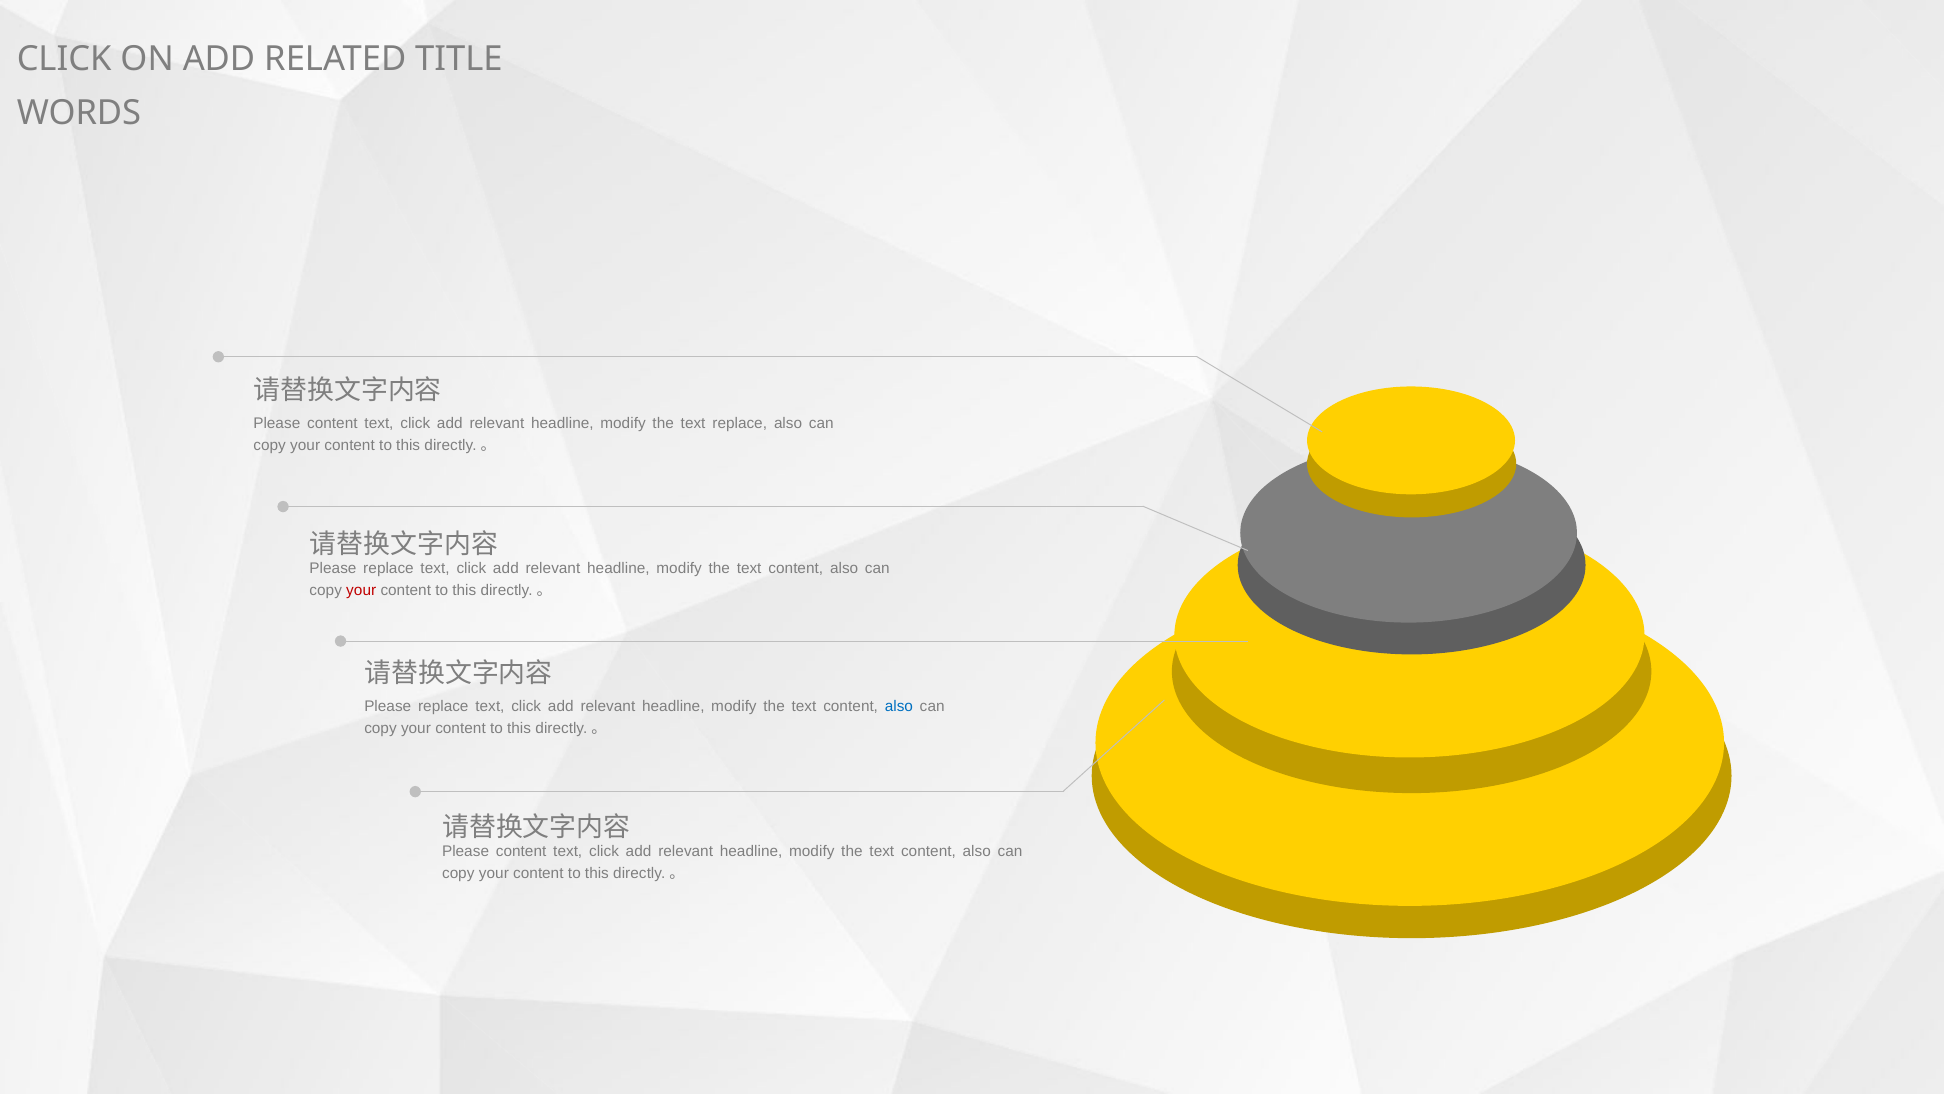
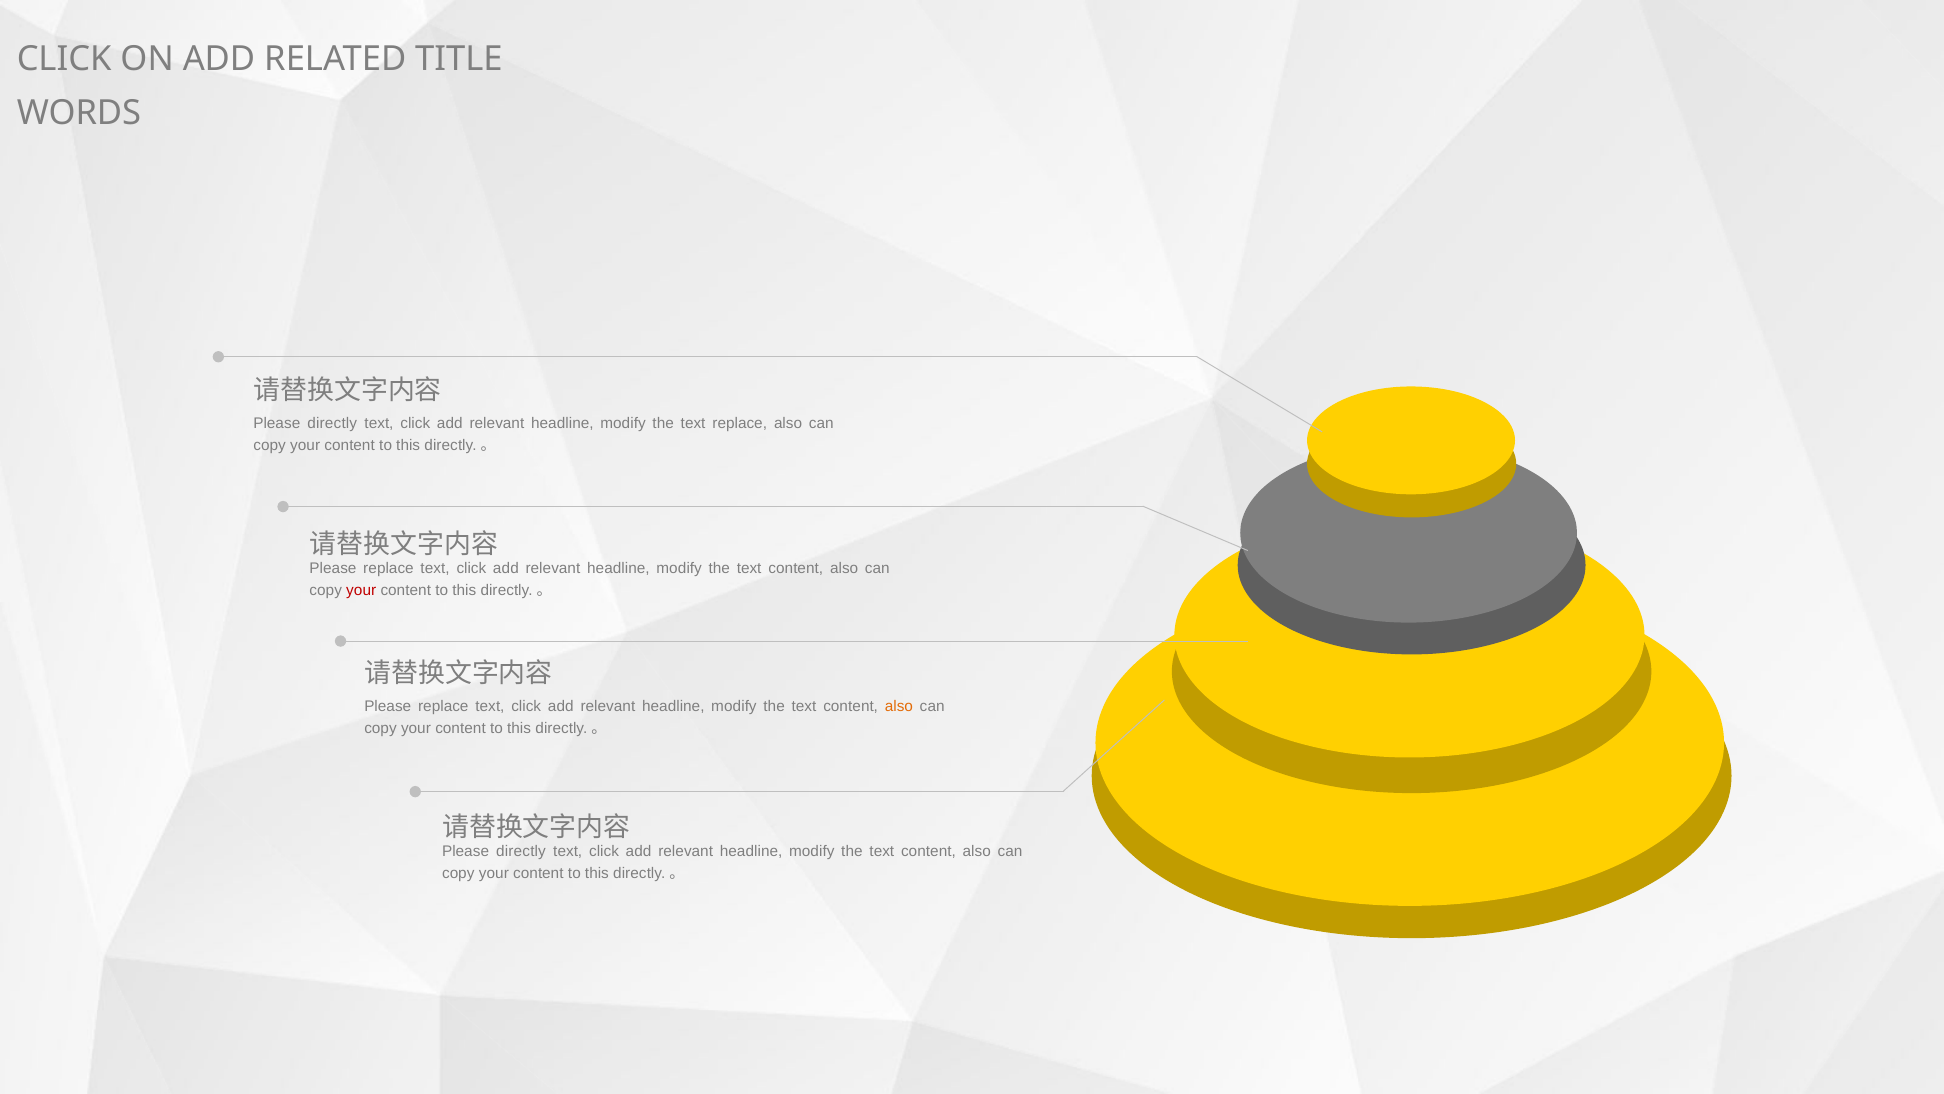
content: content -> directly (332, 423)
also colour: blue -> orange (899, 706)
content: content -> directly (521, 851)
